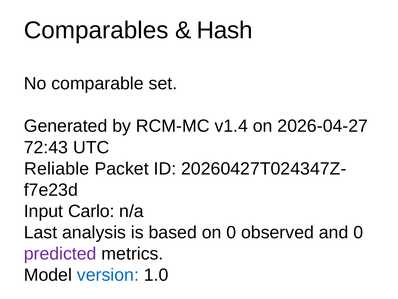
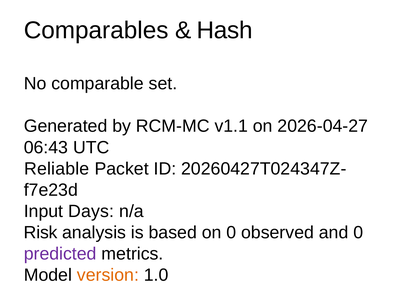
v1.4: v1.4 -> v1.1 (231, 126)
72:43: 72:43 -> 06:43 (46, 147)
Carlo: Carlo -> Days (91, 211)
Last: Last -> Risk (41, 232)
version colour: blue -> orange (108, 275)
